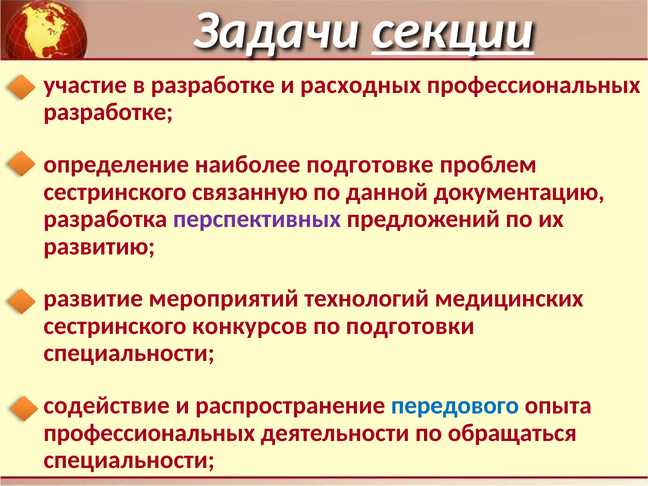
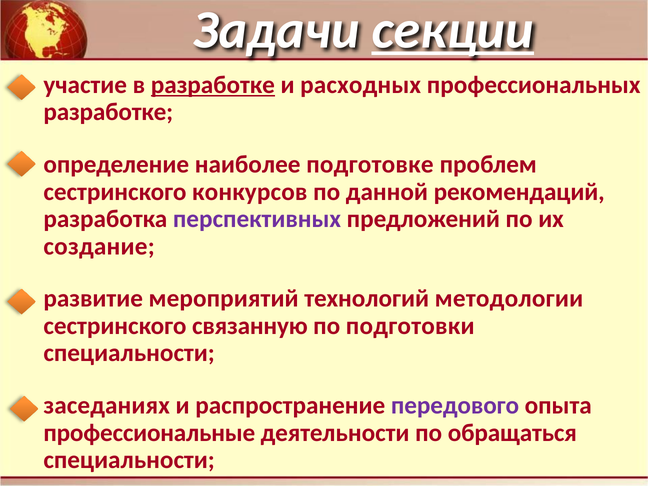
разработке underline: none -> present (213, 85)
связанную: связанную -> конкурсов (250, 192)
документацию: документацию -> рекомендаций (519, 192)
развитию: развитию -> создание (99, 246)
медицинских: медицинских -> методологии (509, 299)
конкурсов: конкурсов -> связанную (250, 326)
содействие: содействие -> заседаниях (107, 406)
передового colour: blue -> purple (455, 406)
профессиональных: профессиональных -> профессиональные (149, 433)
